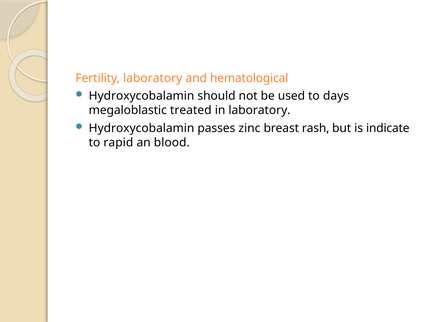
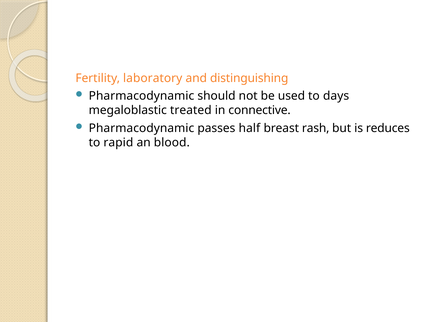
hematological: hematological -> distinguishing (249, 78)
Hydroxycobalamin: Hydroxycobalamin -> Pharmacodynamic (141, 96)
in laboratory: laboratory -> connective (260, 110)
Hydroxycobalamin: Hydroxycobalamin -> Pharmacodynamic (141, 128)
zinc: zinc -> half (249, 128)
indicate: indicate -> reduces (388, 128)
